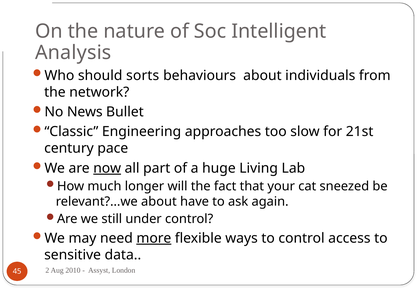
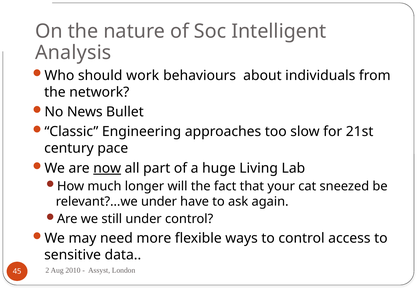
sorts: sorts -> work (143, 75)
relevant?...we about: about -> under (159, 201)
more underline: present -> none (154, 238)
